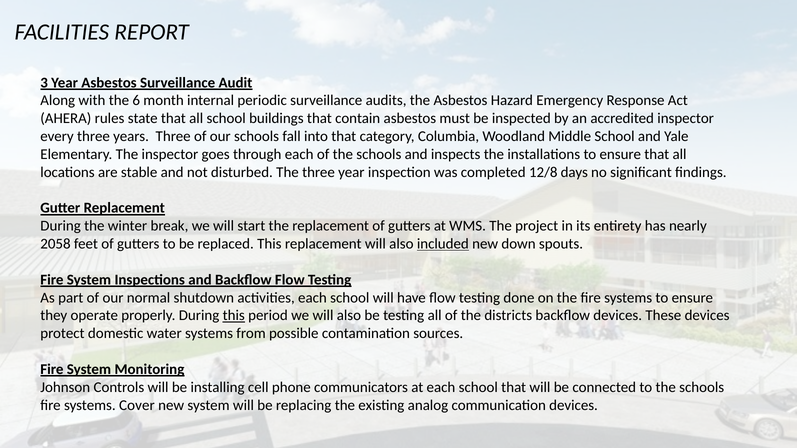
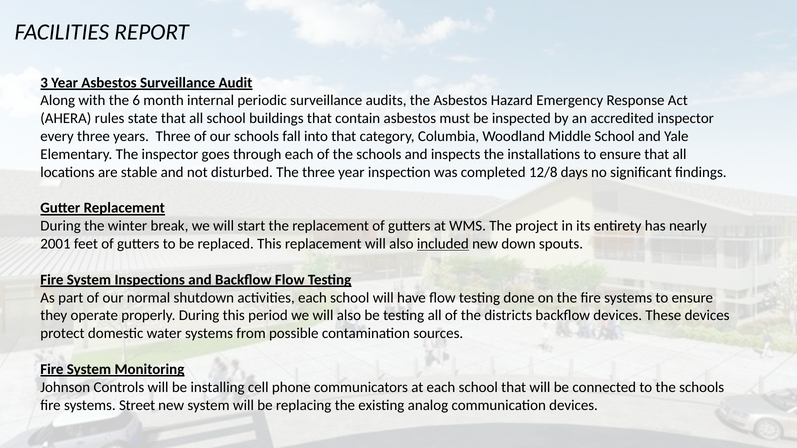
2058: 2058 -> 2001 (55, 244)
this underline: present -> none (234, 316)
Cover: Cover -> Street (137, 405)
